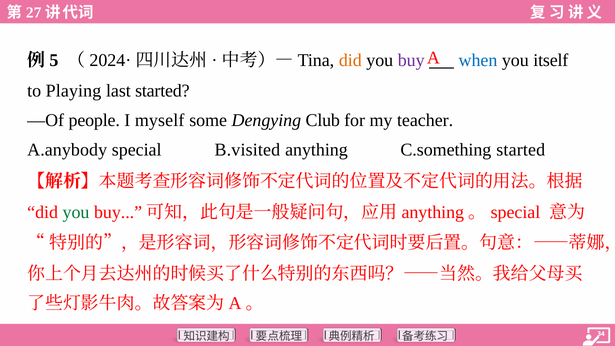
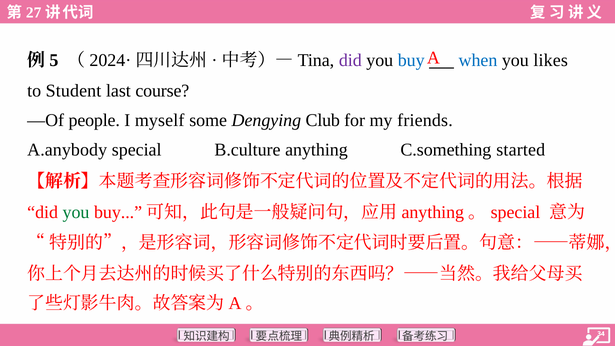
did colour: orange -> purple (350, 60)
buy colour: purple -> blue (411, 60)
itself: itself -> likes (551, 60)
Playing: Playing -> Student (74, 91)
last started: started -> course (162, 91)
teacher: teacher -> friends (425, 120)
B.visited: B.visited -> B.culture (247, 150)
